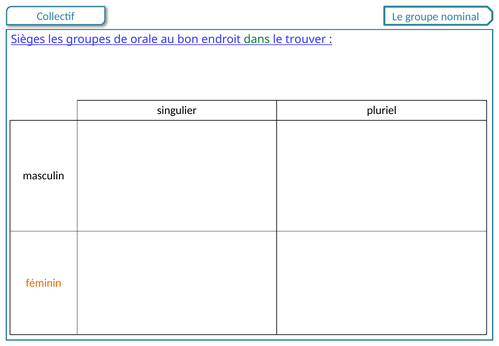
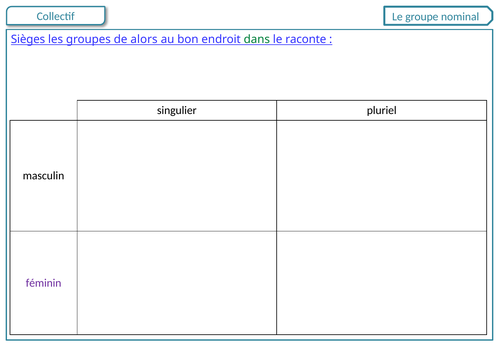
orale: orale -> alors (144, 39)
trouver: trouver -> raconte (306, 39)
féminin colour: orange -> purple (44, 283)
